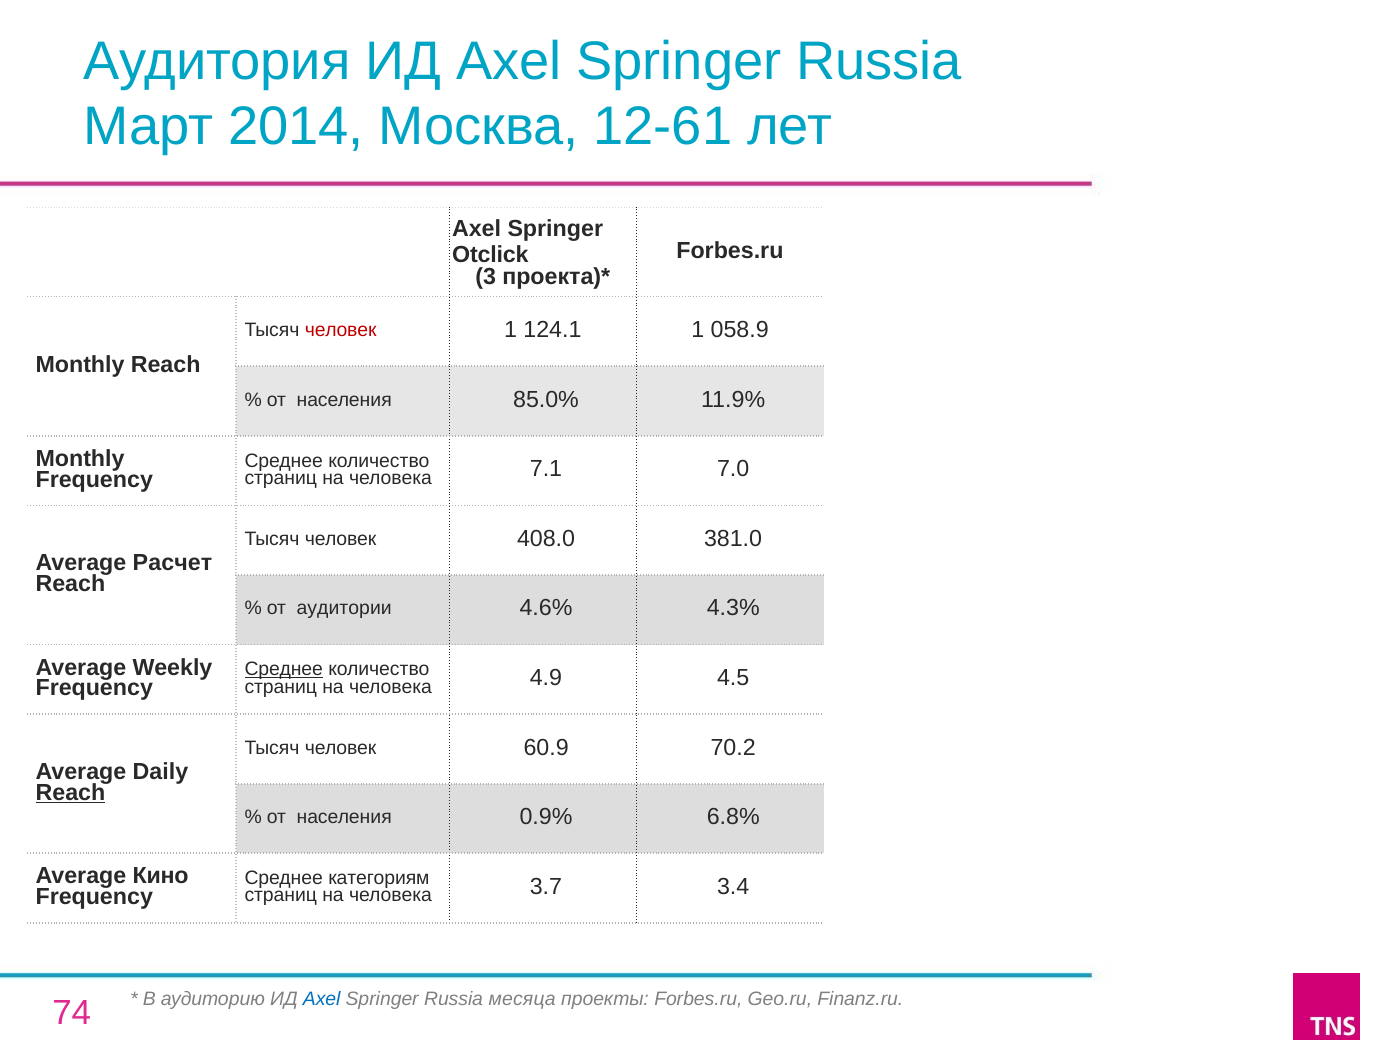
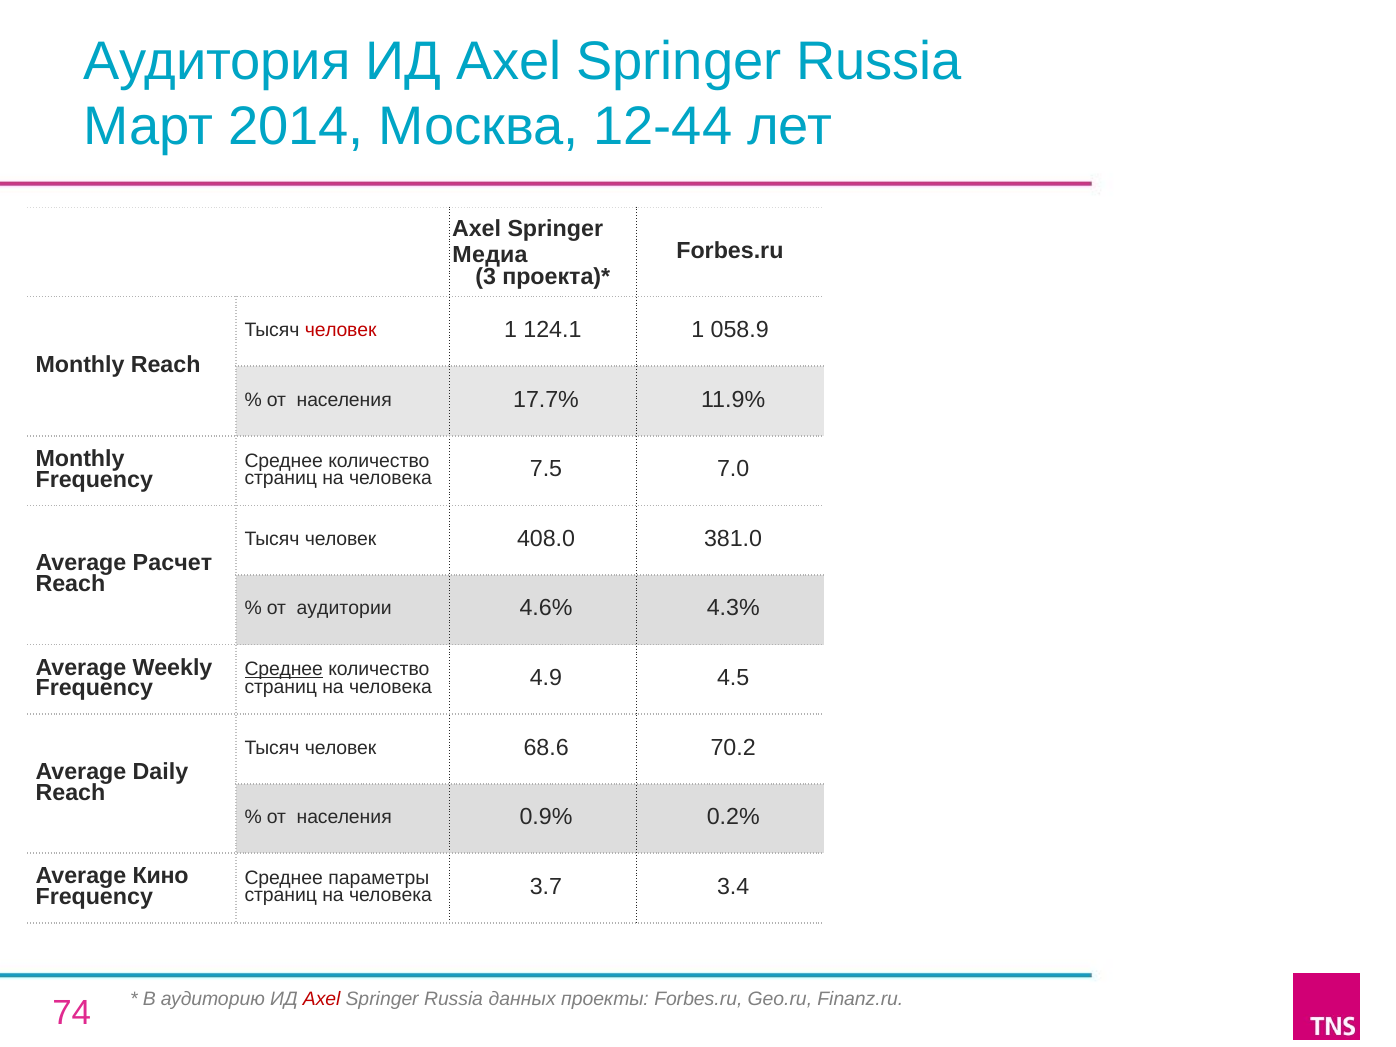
12-61: 12-61 -> 12-44 (663, 127)
Otclick: Otclick -> Медиа (490, 255)
85.0%: 85.0% -> 17.7% (546, 400)
7.1: 7.1 -> 7.5 (546, 469)
60.9: 60.9 -> 68.6 (546, 747)
Reach underline: present -> none (70, 793)
6.8%: 6.8% -> 0.2% (733, 817)
категориям: категориям -> параметры (379, 878)
Axel colour: blue -> red (322, 999)
месяца: месяца -> данных (522, 999)
